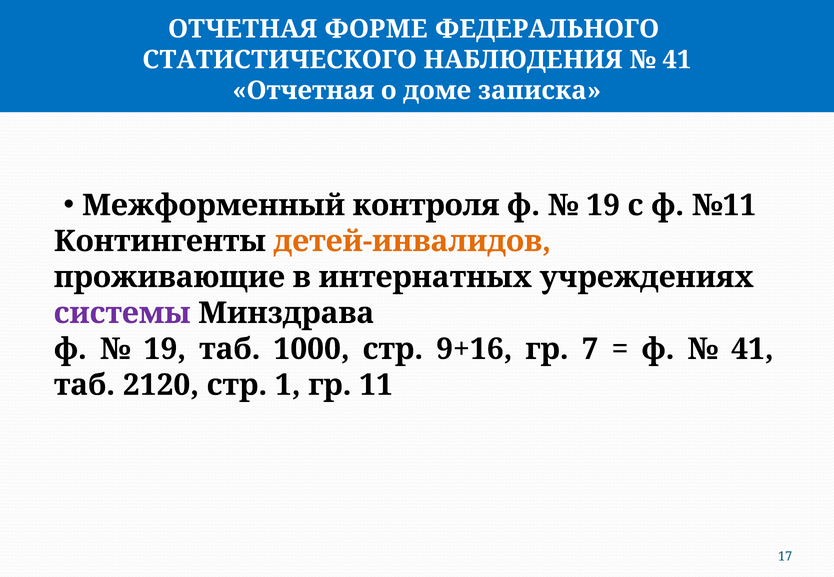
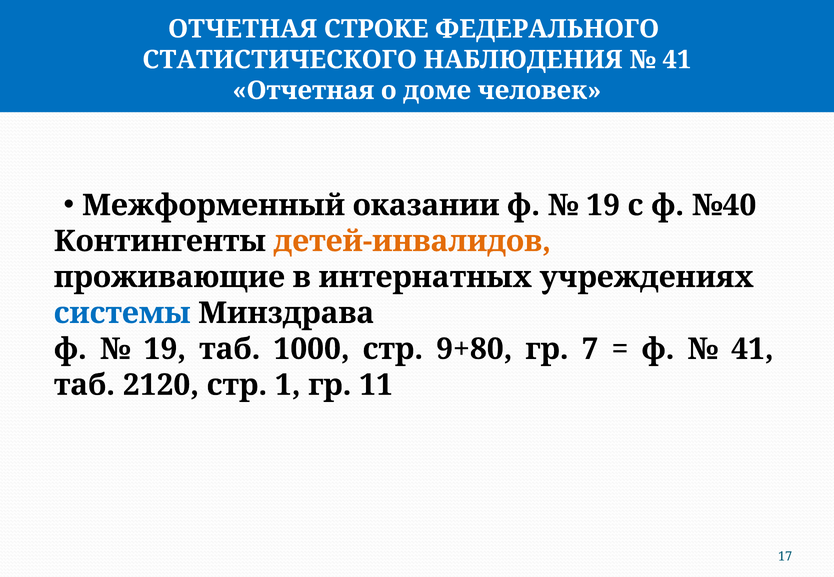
ФОРМЕ: ФОРМЕ -> СТРОКЕ (376, 29)
записка: записка -> человек (540, 91)
контроля: контроля -> оказании (426, 205)
№11: №11 -> №40 (724, 205)
системы colour: purple -> blue (122, 313)
9+16: 9+16 -> 9+80 (474, 349)
